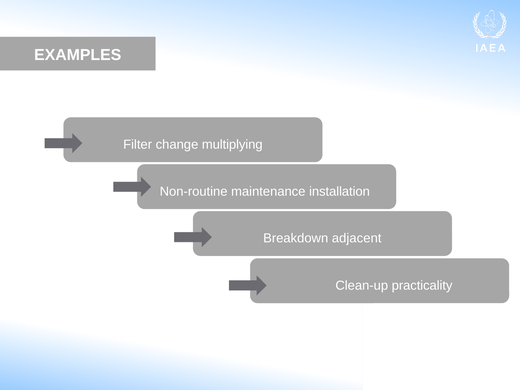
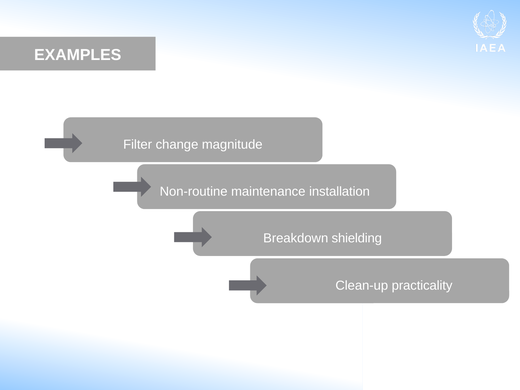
multiplying: multiplying -> magnitude (232, 145)
adjacent: adjacent -> shielding (357, 238)
